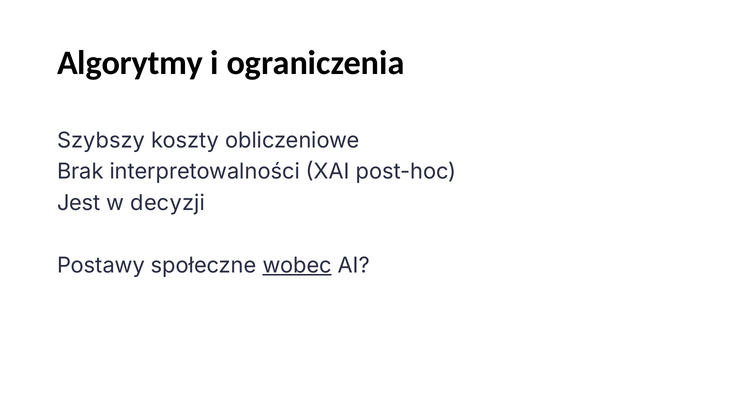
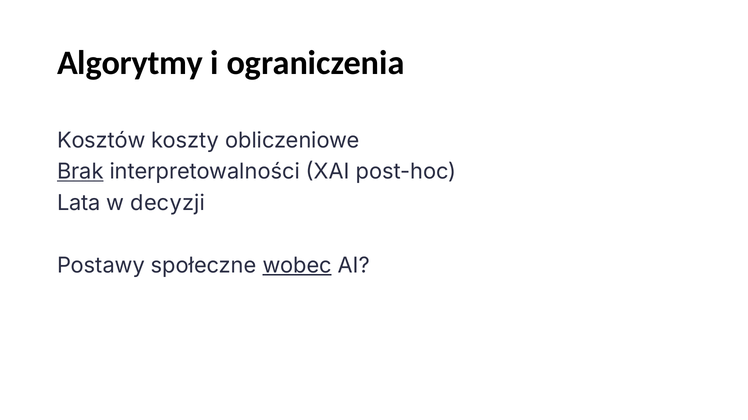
Szybszy: Szybszy -> Kosztów (101, 141)
Brak underline: none -> present (80, 172)
Jest: Jest -> Lata (79, 203)
